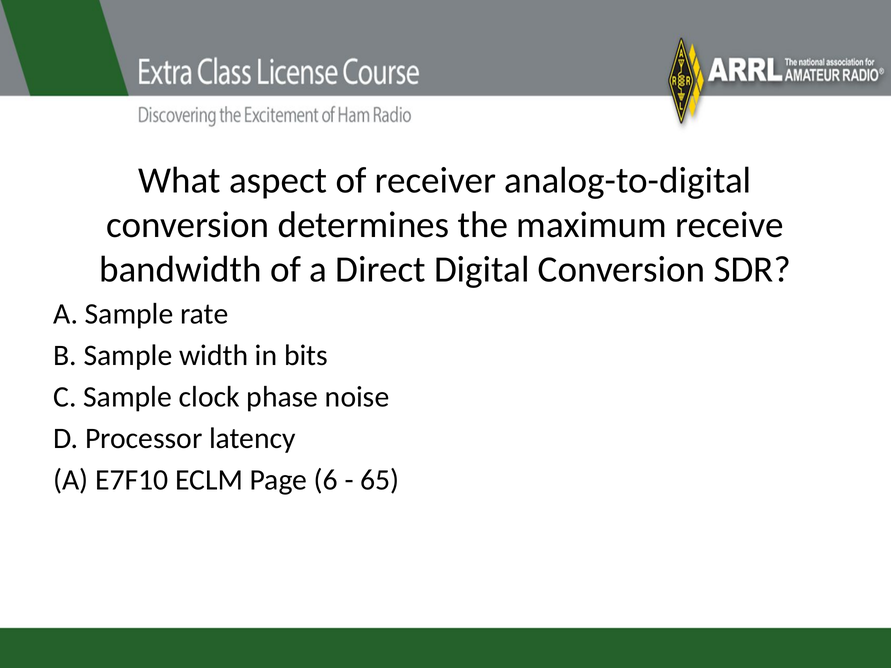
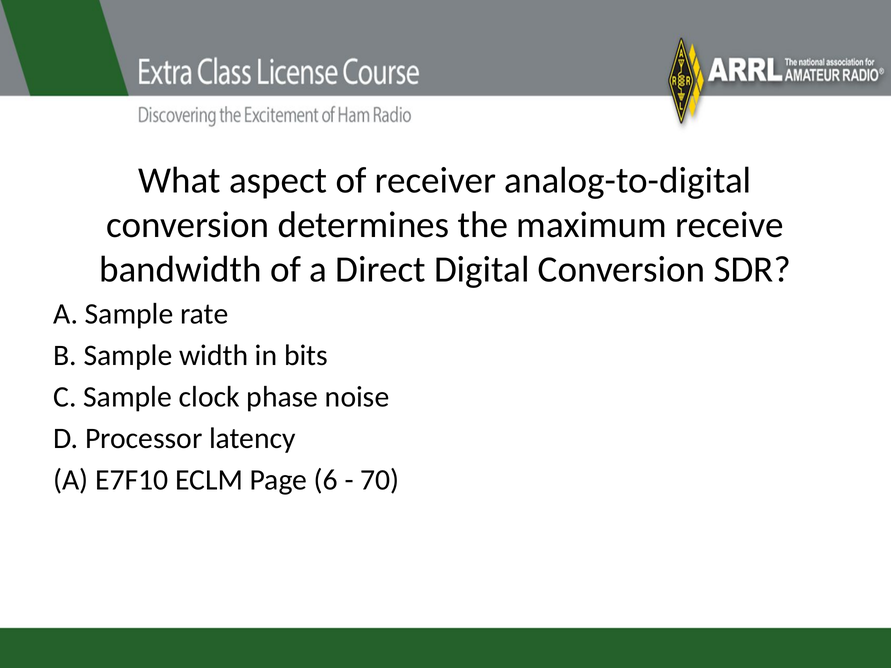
65: 65 -> 70 (380, 480)
